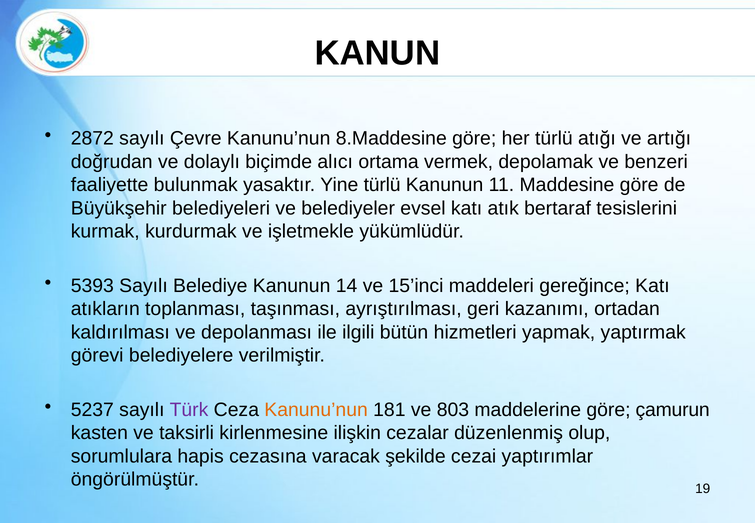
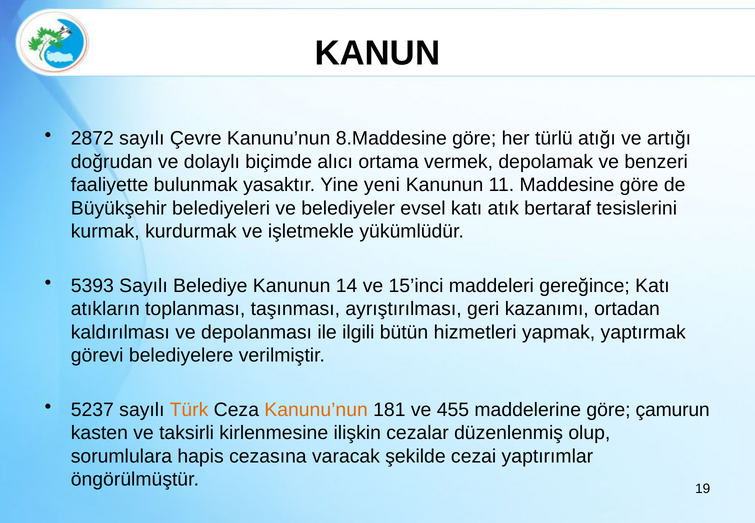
Yine türlü: türlü -> yeni (382, 185)
Türk colour: purple -> orange (189, 410)
803: 803 -> 455 (453, 410)
